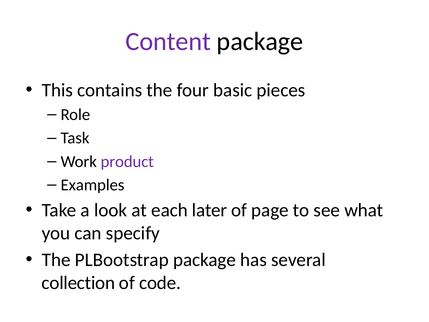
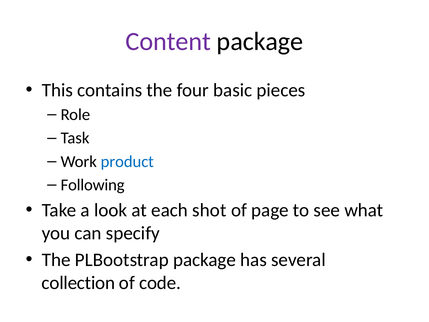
product colour: purple -> blue (127, 161)
Examples: Examples -> Following (93, 185)
later: later -> shot (209, 210)
